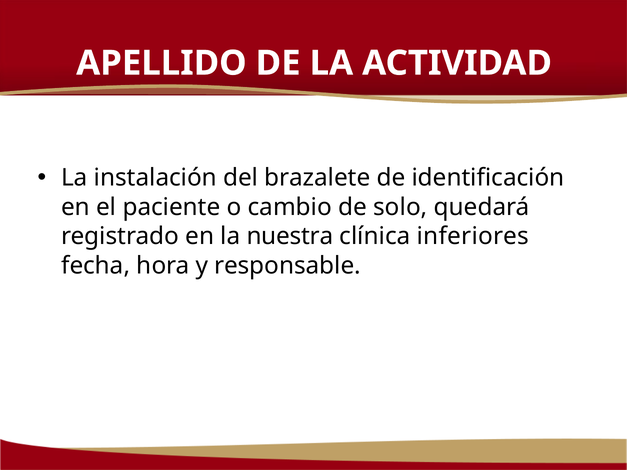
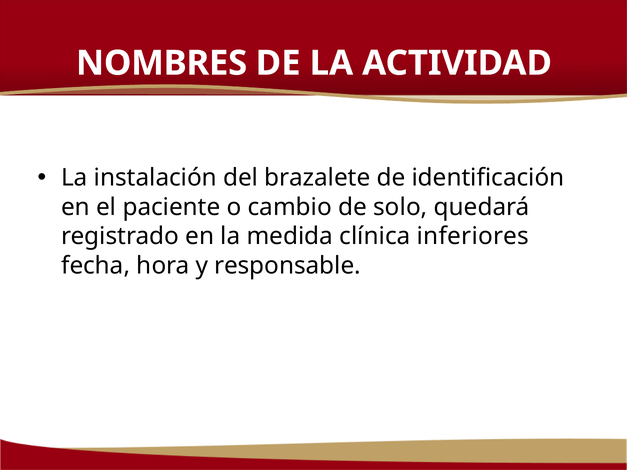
APELLIDO: APELLIDO -> NOMBRES (162, 63)
nuestra: nuestra -> medida (290, 237)
